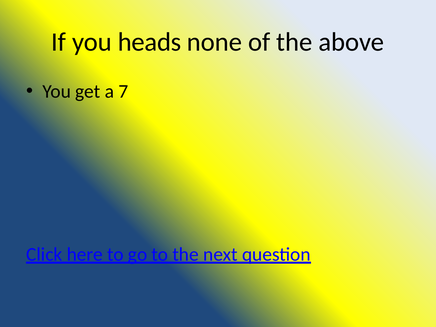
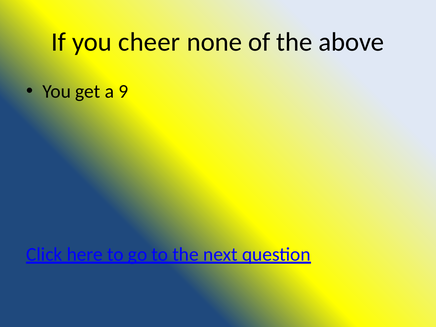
heads: heads -> cheer (149, 42)
7: 7 -> 9 (123, 91)
